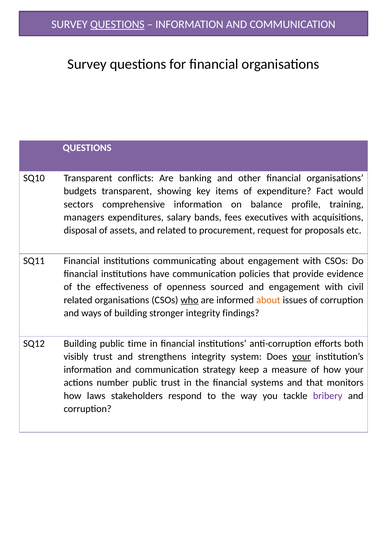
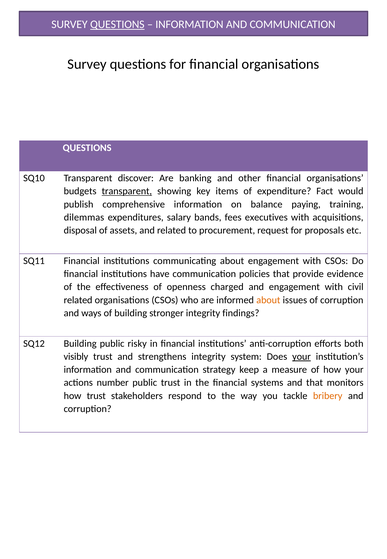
conflicts: conflicts -> discover (136, 178)
transparent underline: none -> present (127, 191)
sectors: sectors -> publish (79, 204)
profile: profile -> paying (306, 204)
managers: managers -> dilemmas (84, 217)
sourced: sourced -> charged (227, 287)
who underline: present -> none (190, 300)
time: time -> risky (137, 343)
how laws: laws -> trust (96, 396)
bribery colour: purple -> orange (328, 396)
